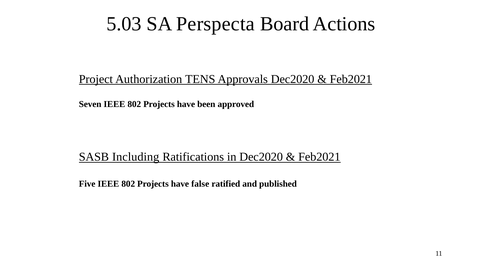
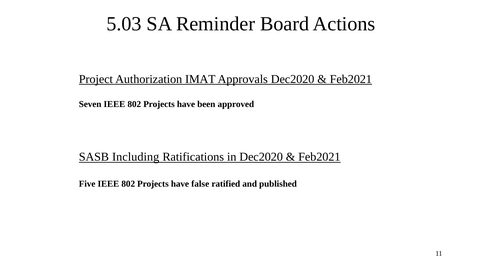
Perspecta: Perspecta -> Reminder (216, 24)
TENS: TENS -> IMAT (200, 79)
